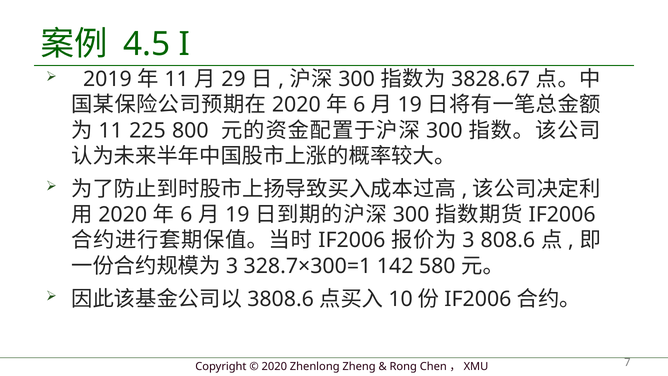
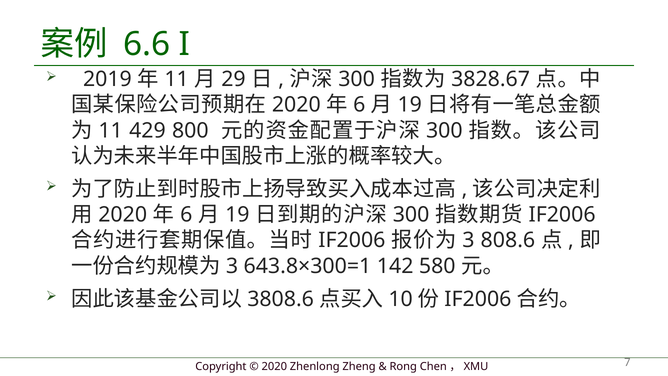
4.5: 4.5 -> 6.6 (147, 44)
225: 225 -> 429 (147, 130)
328.7×300=1: 328.7×300=1 -> 643.8×300=1 (307, 266)
